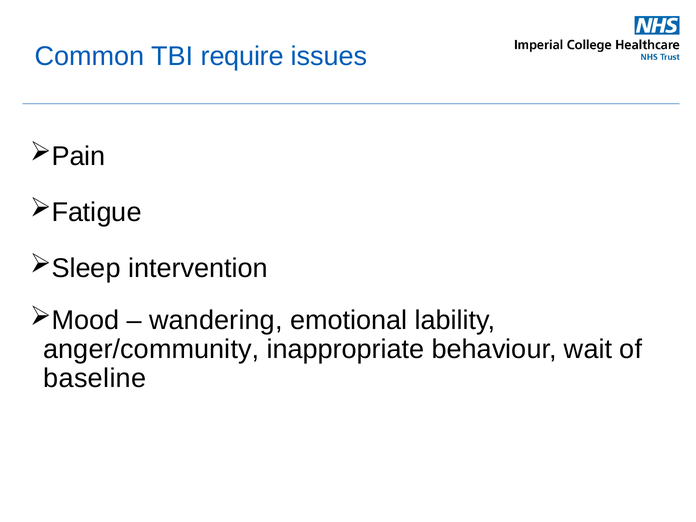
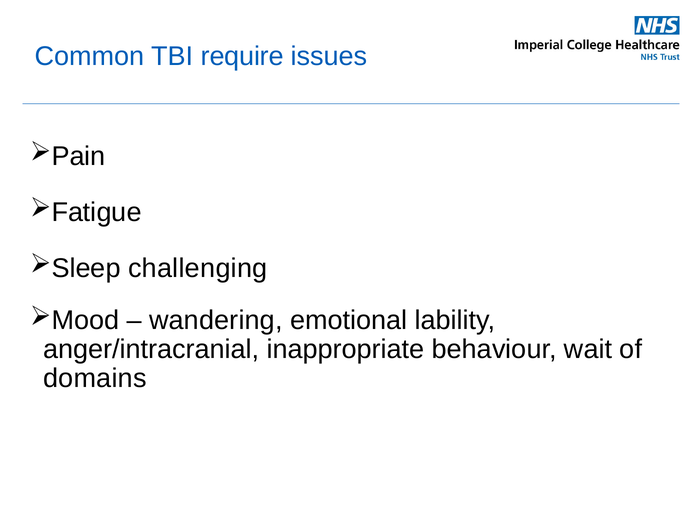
intervention: intervention -> challenging (198, 268)
anger/community: anger/community -> anger/intracranial (151, 349)
baseline: baseline -> domains (95, 378)
